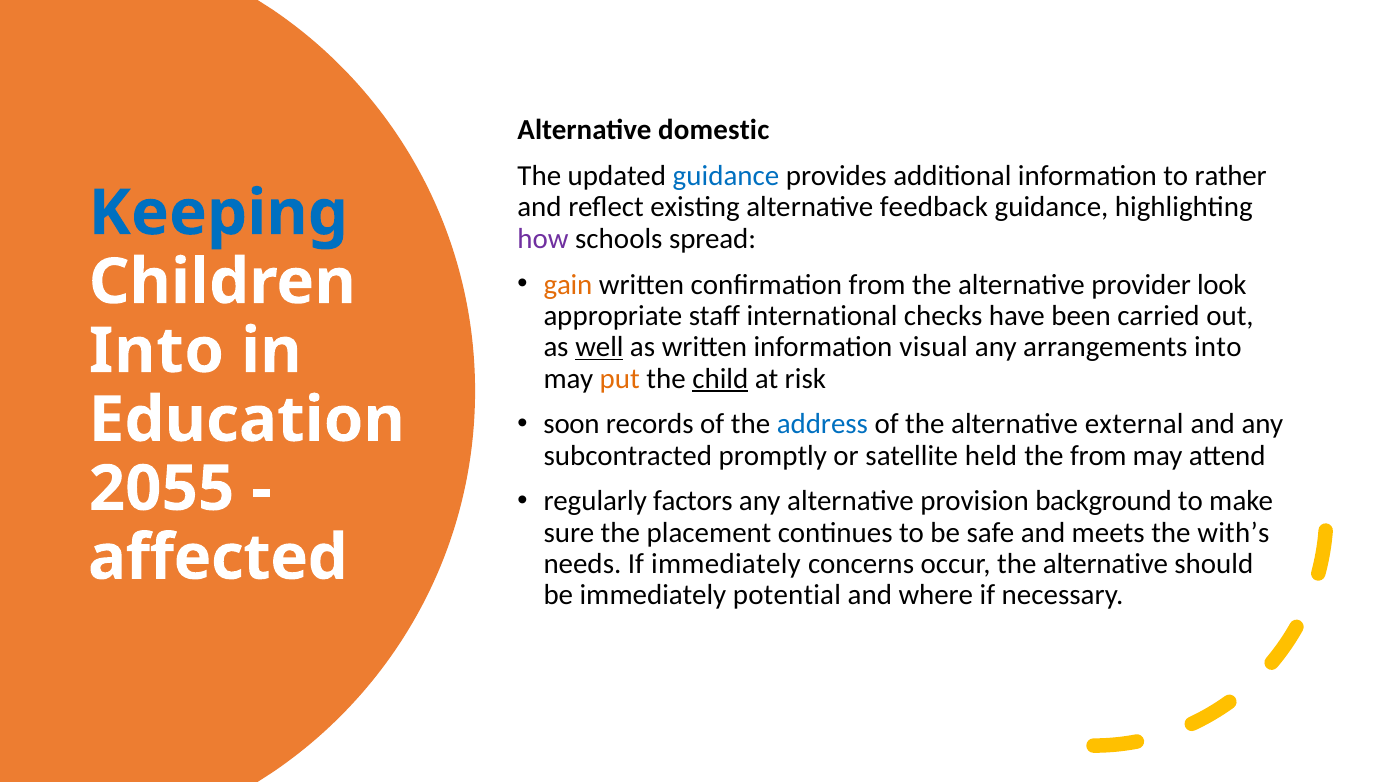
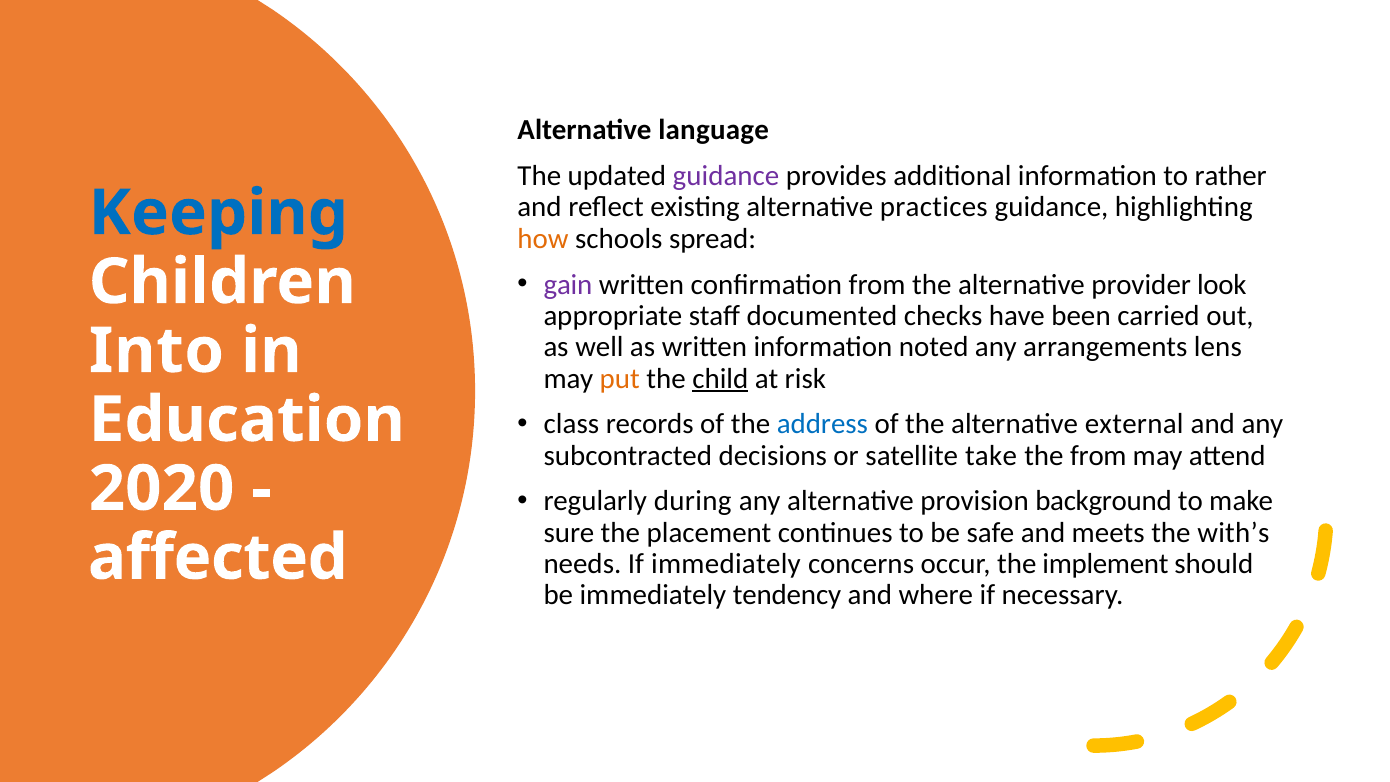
domestic: domestic -> language (714, 130)
guidance colour: blue -> purple (726, 176)
feedback: feedback -> practices (934, 207)
how colour: purple -> orange (543, 239)
gain colour: orange -> purple (568, 284)
international: international -> documented (822, 316)
well underline: present -> none (599, 347)
visual: visual -> noted (934, 347)
arrangements into: into -> lens (1218, 347)
soon: soon -> class (571, 424)
promptly: promptly -> decisions (773, 456)
held: held -> take (991, 456)
2055: 2055 -> 2020 (162, 489)
factors: factors -> during (693, 501)
occur the alternative: alternative -> implement (1105, 564)
potential: potential -> tendency (787, 595)
